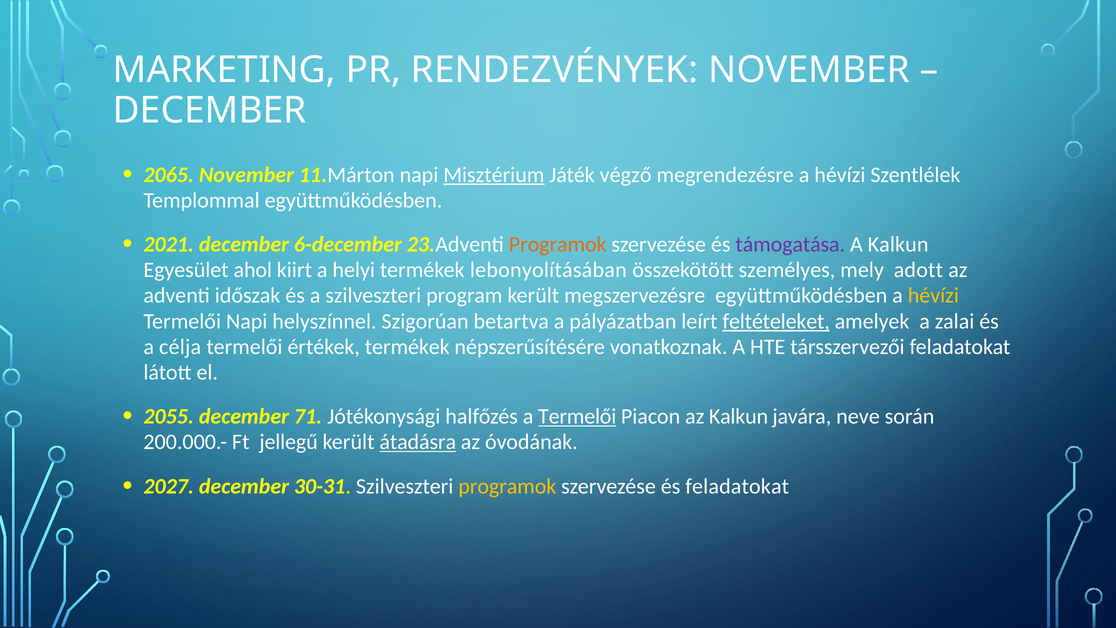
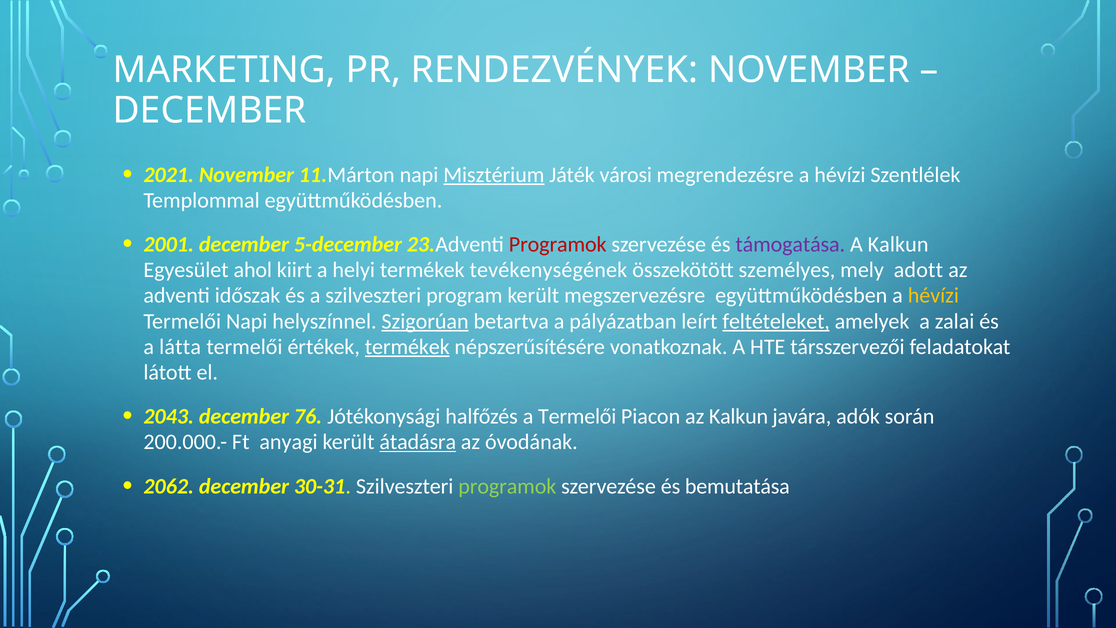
2065: 2065 -> 2021 (169, 175)
végző: végző -> városi (626, 175)
2021: 2021 -> 2001 (169, 245)
6-december: 6-december -> 5-december (348, 245)
Programok colour: orange -> red (558, 245)
lebonyolításában: lebonyolításában -> tevékenységének (548, 270)
Szigorúan underline: none -> present (425, 321)
célja: célja -> látta (180, 347)
termékek underline: none -> present (407, 347)
2055: 2055 -> 2043 (169, 416)
71: 71 -> 76 (308, 416)
Termelői underline: present -> none (577, 416)
neve: neve -> adók (858, 416)
jellegű: jellegű -> anyagi (288, 442)
2027: 2027 -> 2062 (169, 486)
programok colour: yellow -> light green (507, 486)
és feladatokat: feladatokat -> bemutatása (737, 486)
